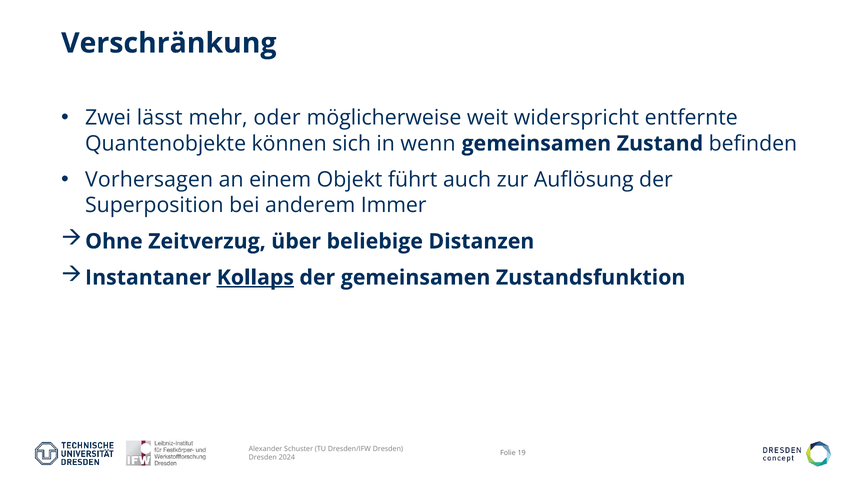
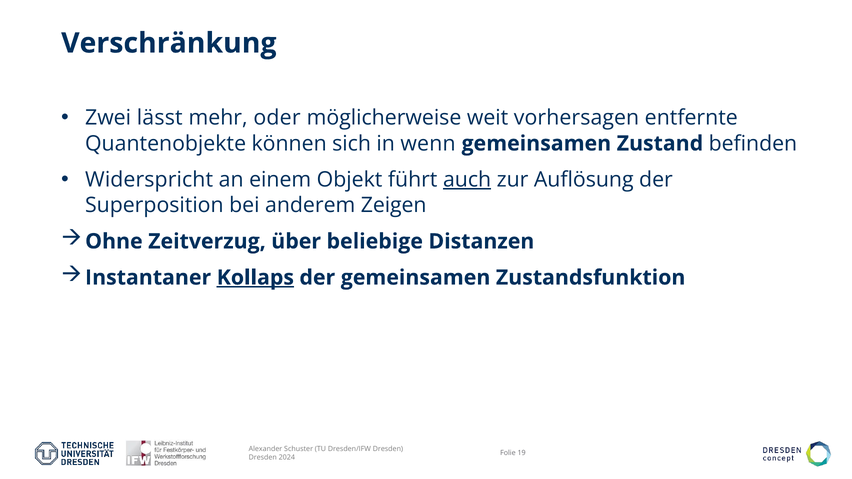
widerspricht: widerspricht -> vorhersagen (577, 118)
Vorhersagen: Vorhersagen -> Widerspricht (149, 180)
auch underline: none -> present (467, 180)
Immer: Immer -> Zeigen (394, 205)
